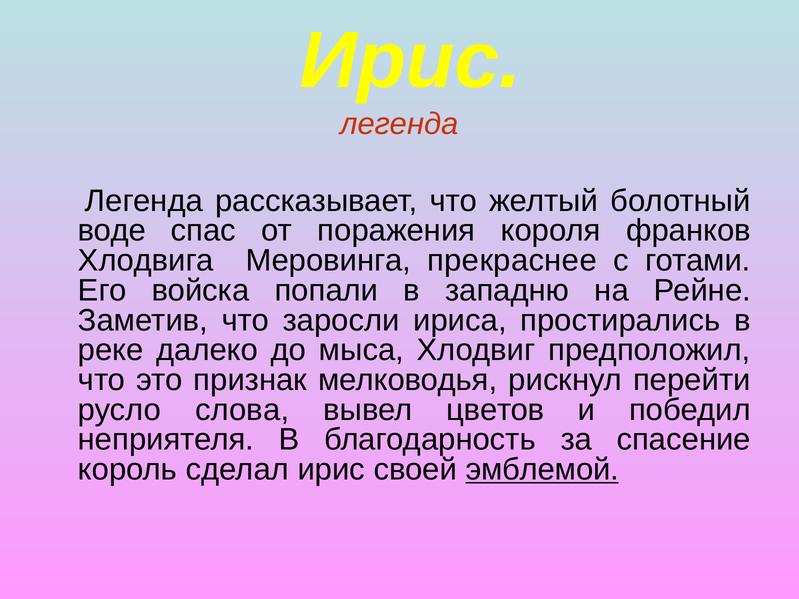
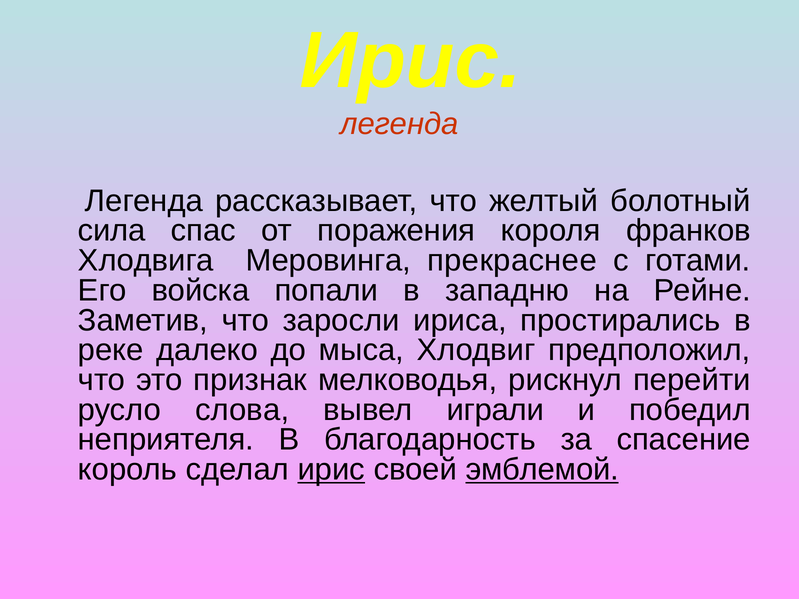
воде: воде -> сила (112, 231)
цветов: цветов -> играли (495, 410)
ирис underline: none -> present (331, 470)
